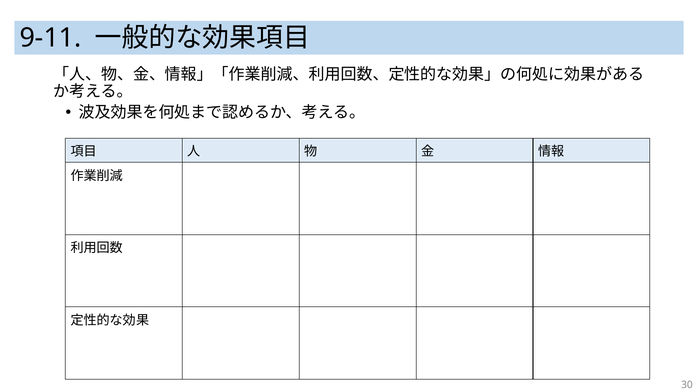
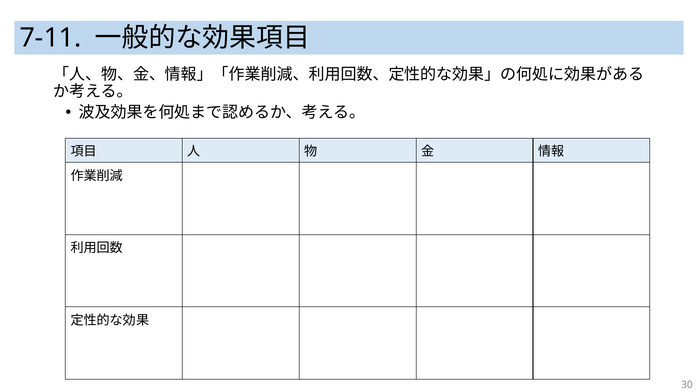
9-11: 9-11 -> 7-11 (51, 38)
